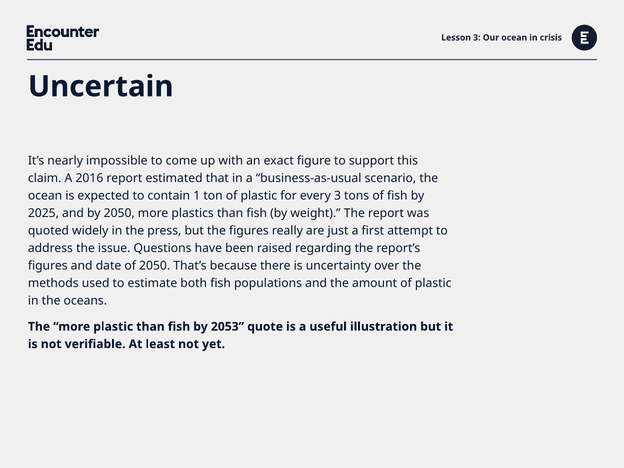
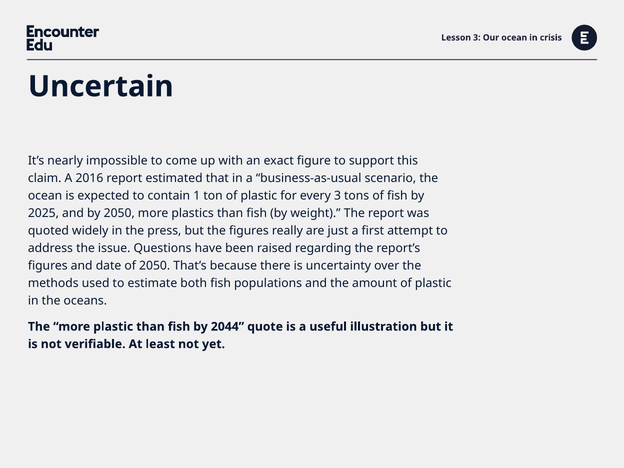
2053: 2053 -> 2044 (227, 327)
